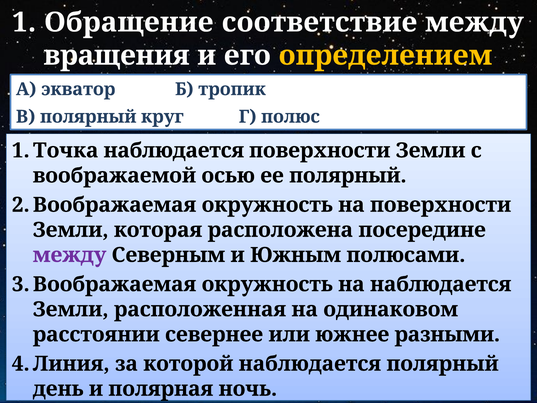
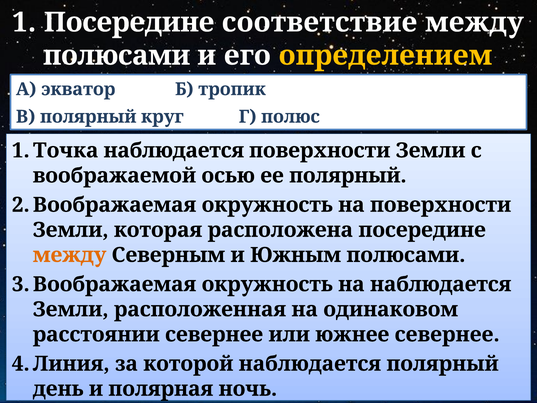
1 Обращение: Обращение -> Посередине (129, 22)
вращения: вращения -> полюсами (117, 55)
между colour: purple -> orange (70, 255)
южнее разными: разными -> севернее (447, 334)
